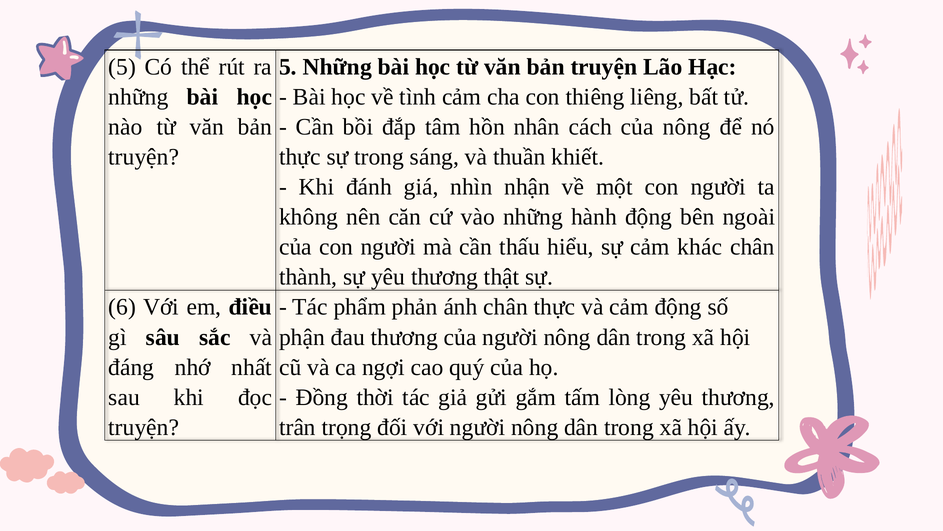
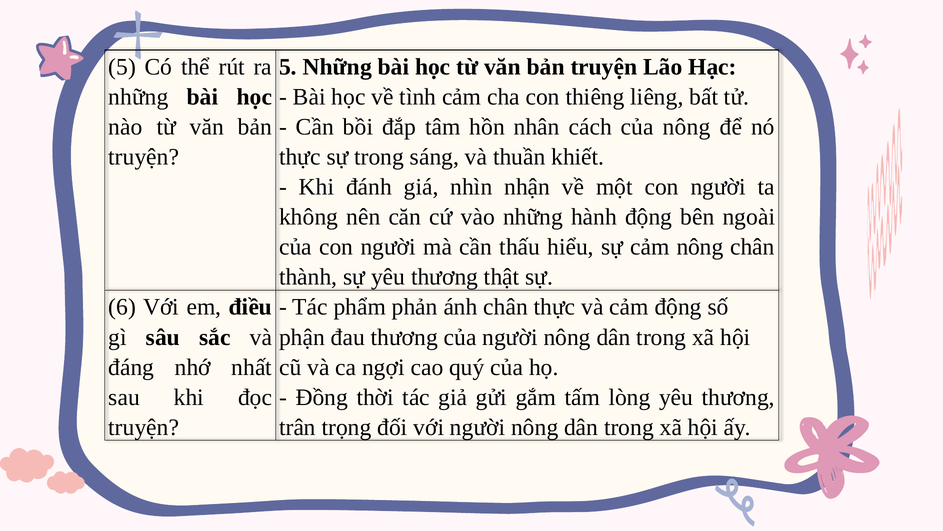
cảm khác: khác -> nông (700, 247)
